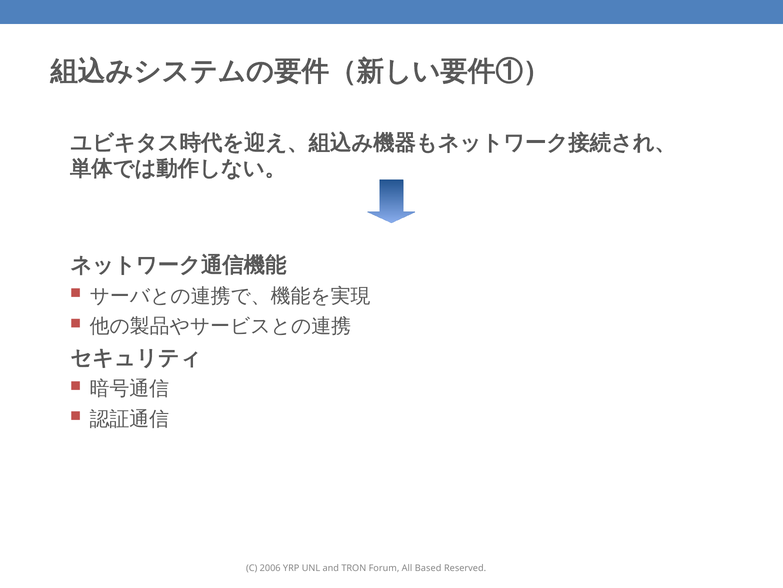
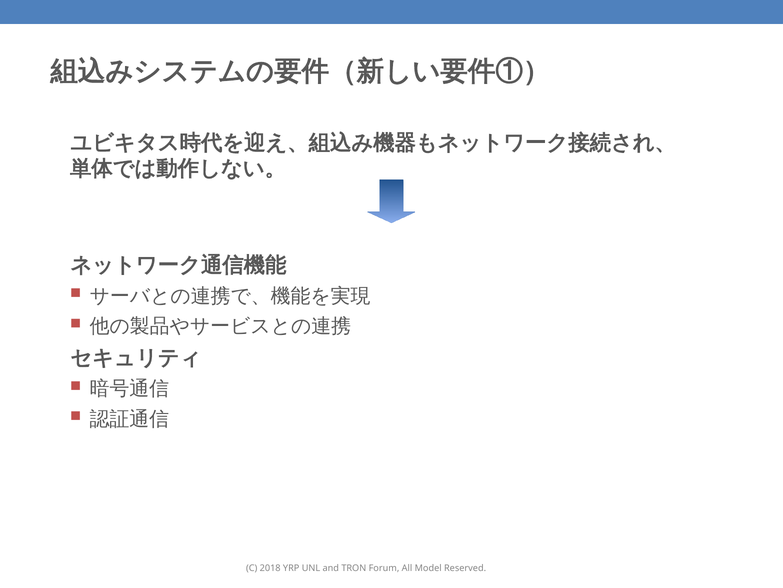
2006: 2006 -> 2018 (270, 568)
Based: Based -> Model (428, 568)
